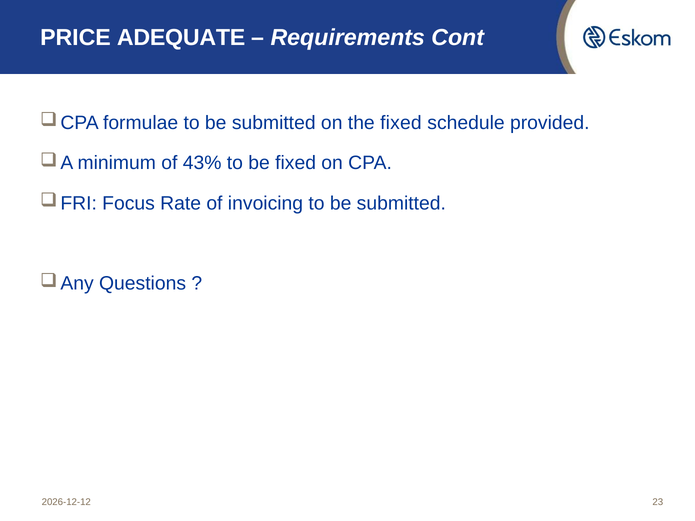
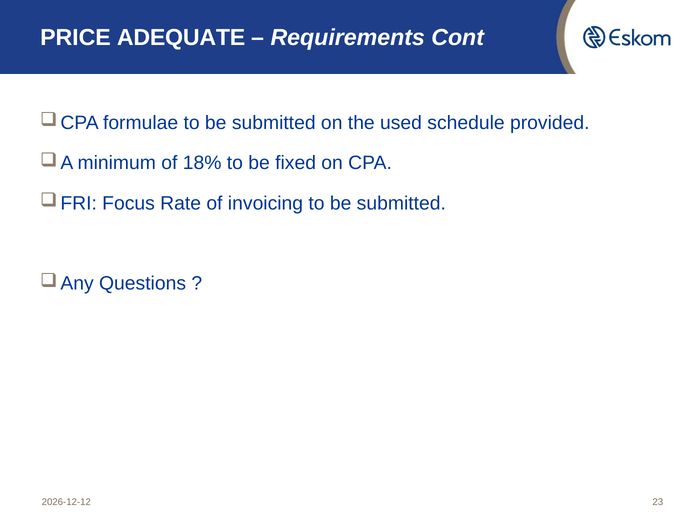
the fixed: fixed -> used (401, 123)
43%: 43% -> 18% (202, 163)
